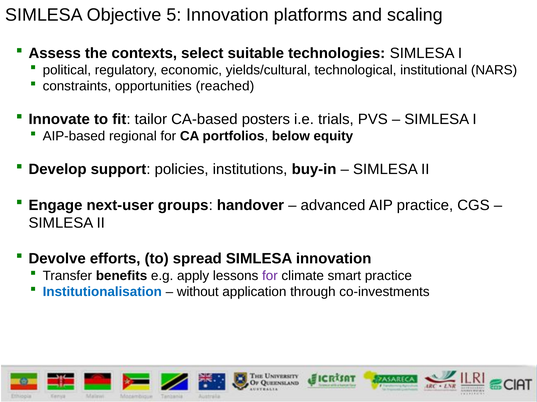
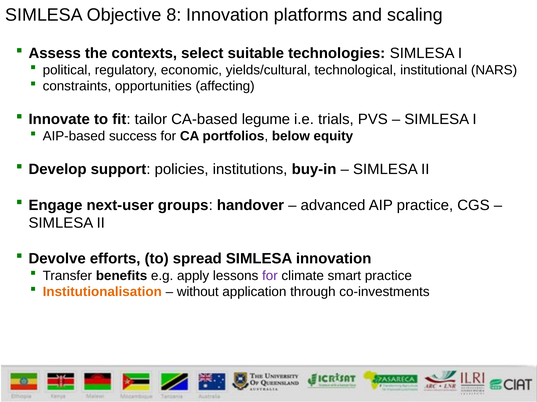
5: 5 -> 8 (174, 15)
reached: reached -> affecting (225, 86)
posters: posters -> legume (266, 120)
regional: regional -> success (133, 136)
Institutionalisation colour: blue -> orange (102, 292)
